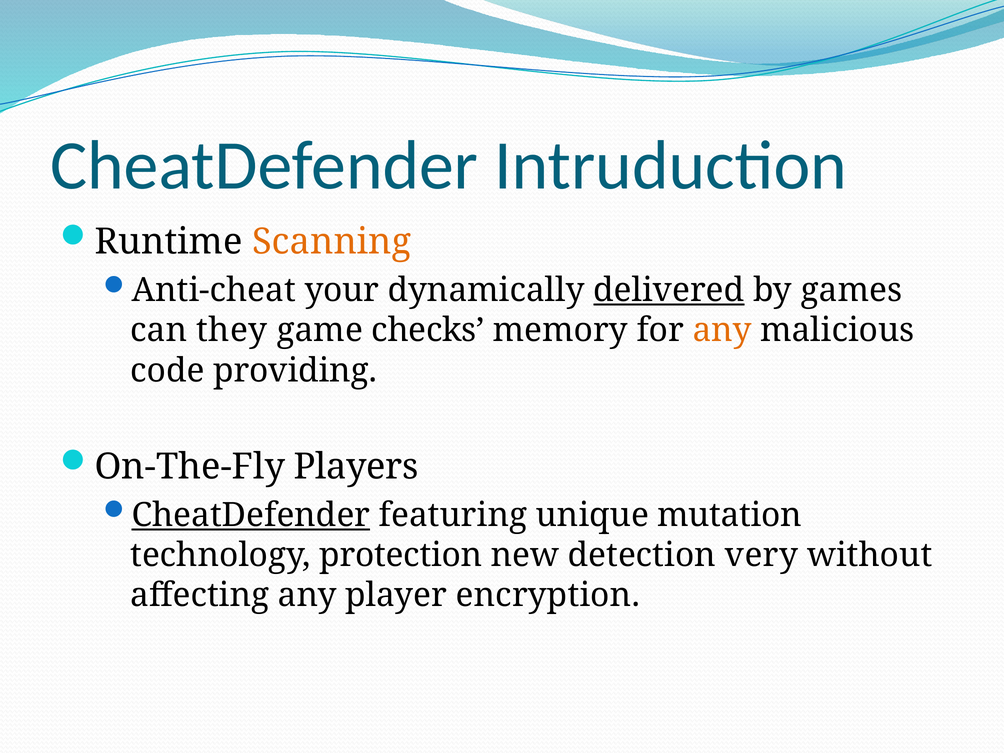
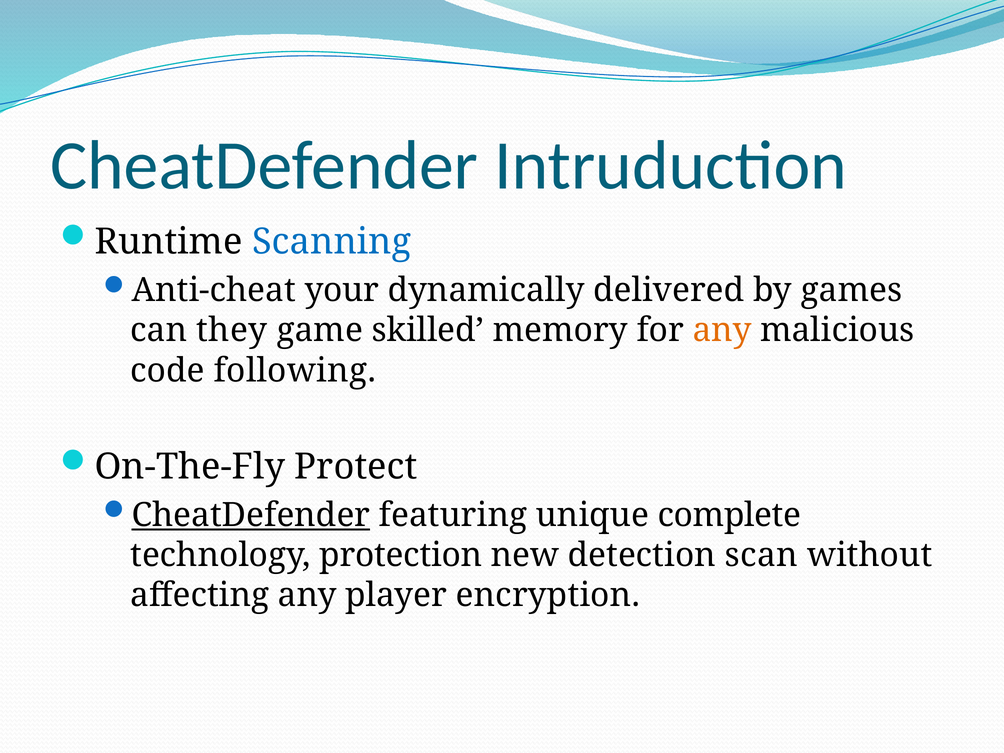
Scanning colour: orange -> blue (332, 242)
delivered underline: present -> none (669, 290)
checks: checks -> skilled (428, 330)
providing: providing -> following (295, 370)
Players: Players -> Protect (356, 467)
mutation: mutation -> complete (729, 515)
very: very -> scan (761, 555)
